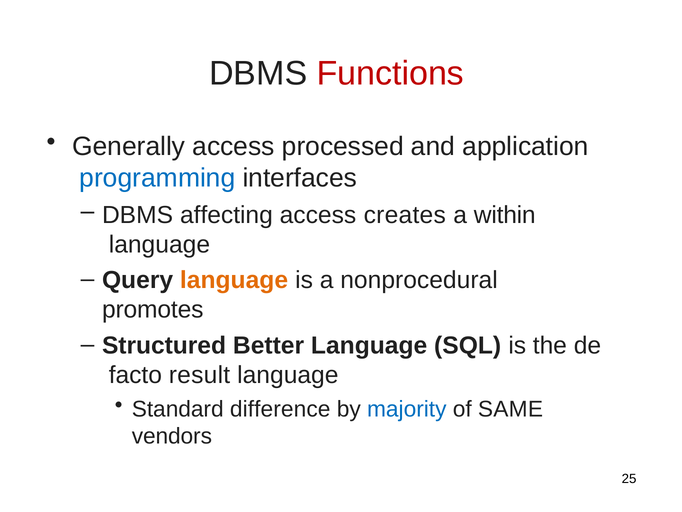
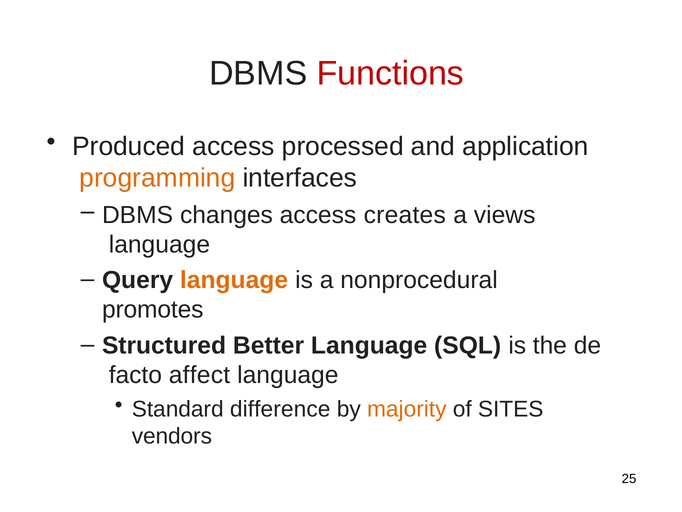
Generally: Generally -> Produced (129, 146)
programming colour: blue -> orange (157, 178)
affecting: affecting -> changes (226, 215)
within: within -> views (505, 215)
result: result -> affect (199, 375)
majority colour: blue -> orange (407, 409)
SAME: SAME -> SITES (511, 409)
